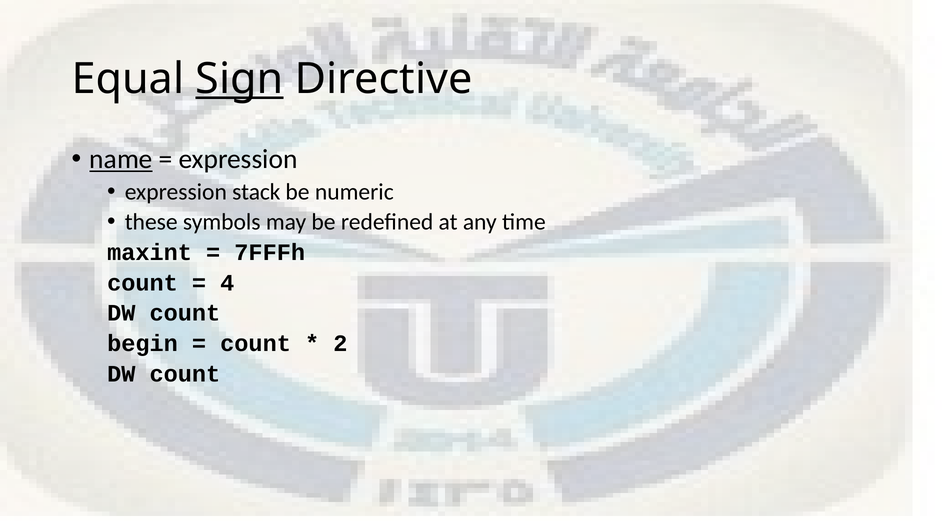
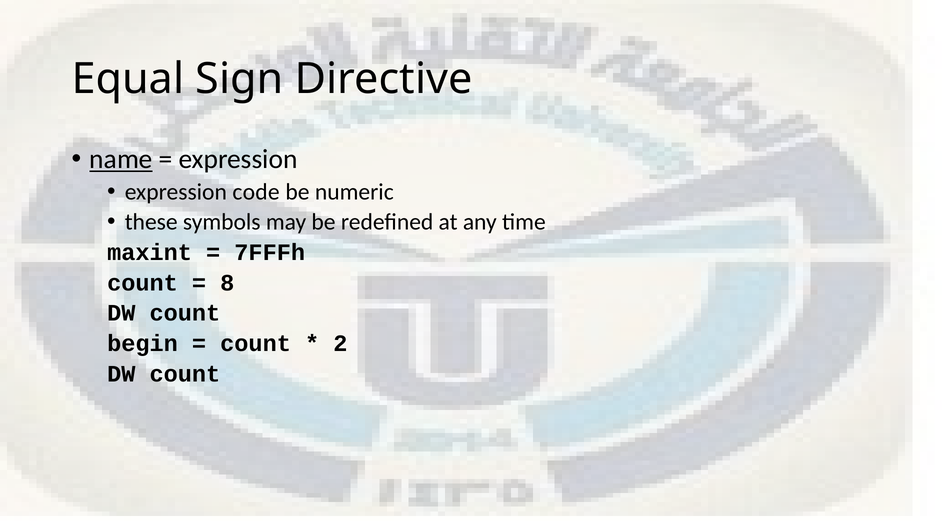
Sign underline: present -> none (240, 79)
stack: stack -> code (256, 192)
4: 4 -> 8 (227, 283)
